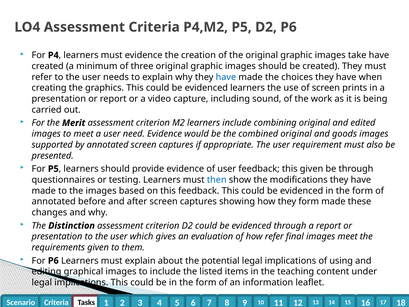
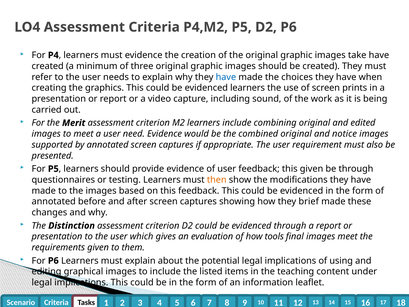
goods: goods -> notice (345, 134)
then colour: blue -> orange (217, 180)
they form: form -> brief (309, 201)
how refer: refer -> tools (274, 236)
